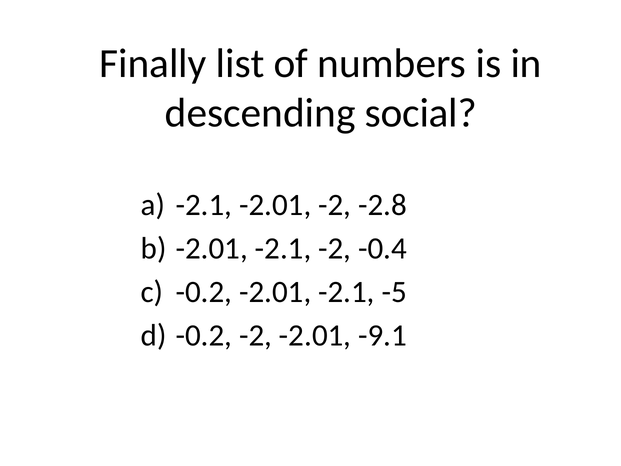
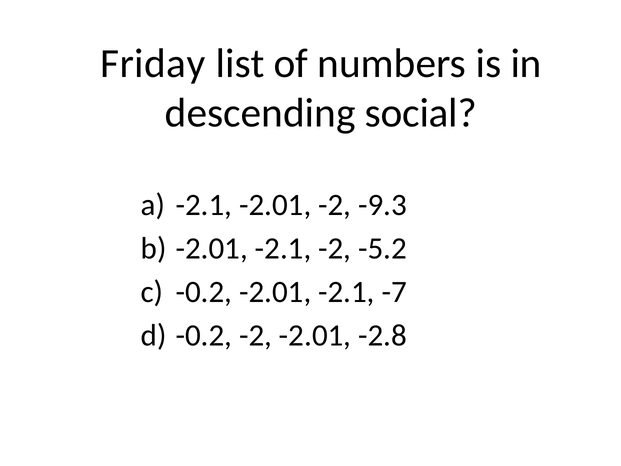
Finally: Finally -> Friday (153, 63)
-2.8: -2.8 -> -9.3 (383, 205)
-0.4: -0.4 -> -5.2 (383, 248)
-5: -5 -> -7 (394, 292)
-9.1: -9.1 -> -2.8 (383, 335)
